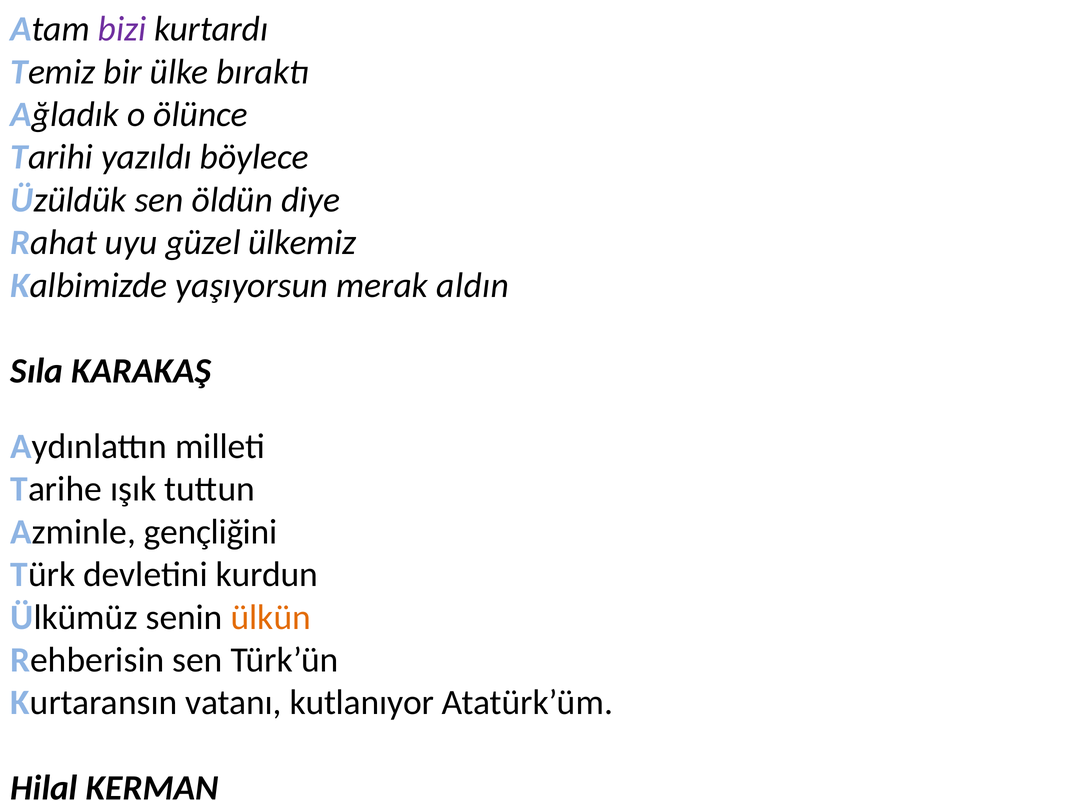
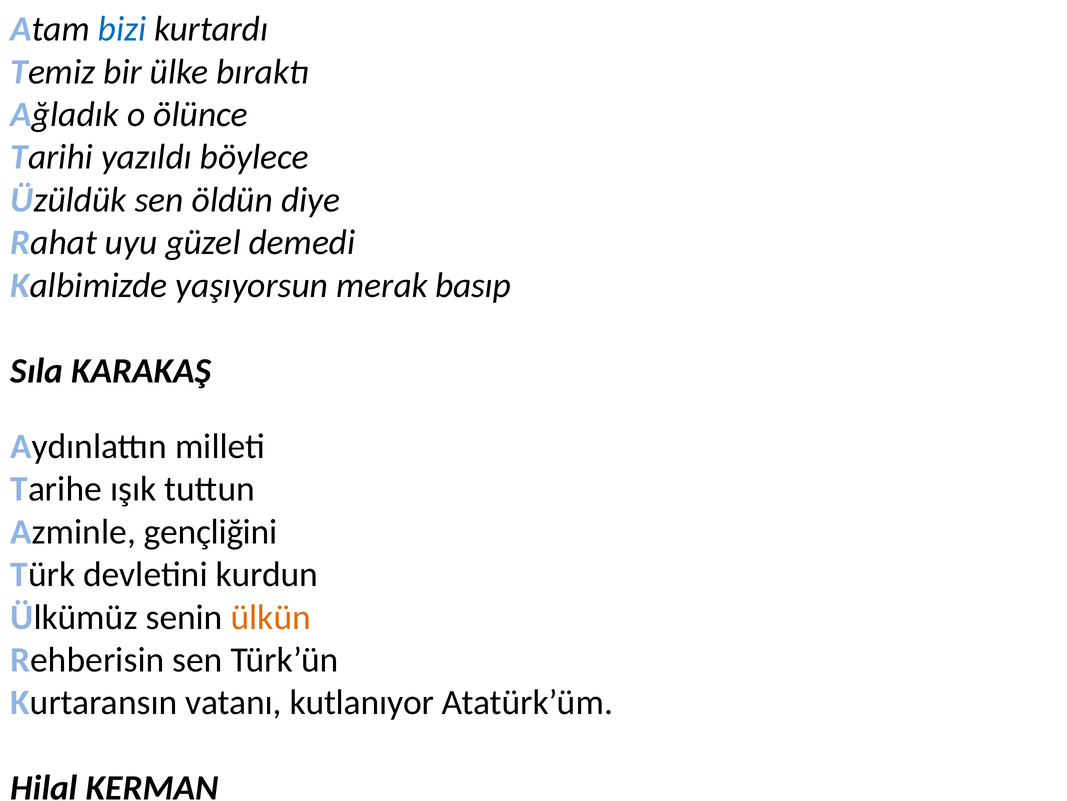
bizi colour: purple -> blue (122, 29)
ülkemiz: ülkemiz -> demedi (302, 242)
aldın: aldın -> basıp (473, 285)
